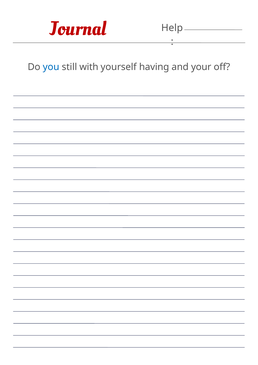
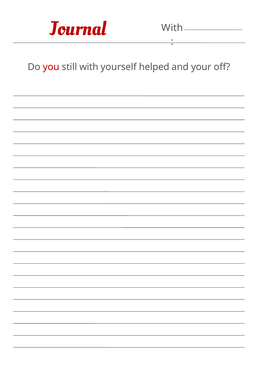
Help: Help -> With (172, 28)
you colour: blue -> red (51, 67)
having: having -> helped (154, 67)
